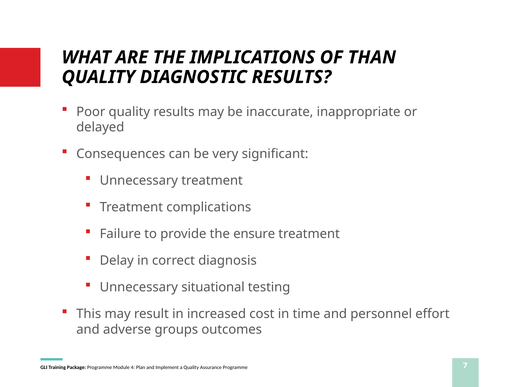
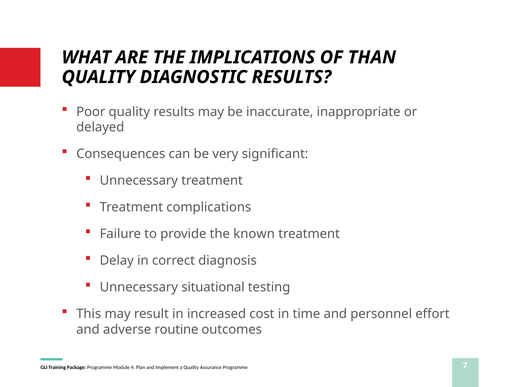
ensure: ensure -> known (254, 234)
groups: groups -> routine (176, 329)
